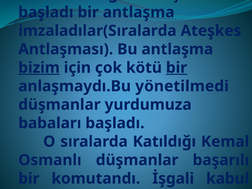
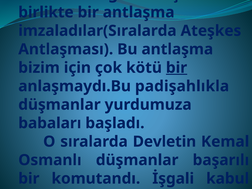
başladı: başladı -> birlikte (46, 12)
bizim underline: present -> none (39, 68)
yönetilmedi: yönetilmedi -> padişahlıkla (182, 86)
Katıldığı: Katıldığı -> Devletin (164, 142)
